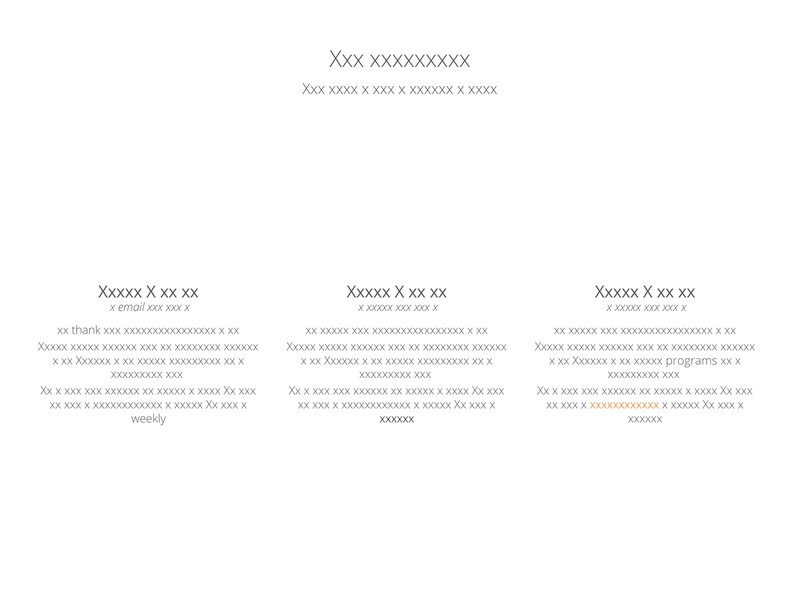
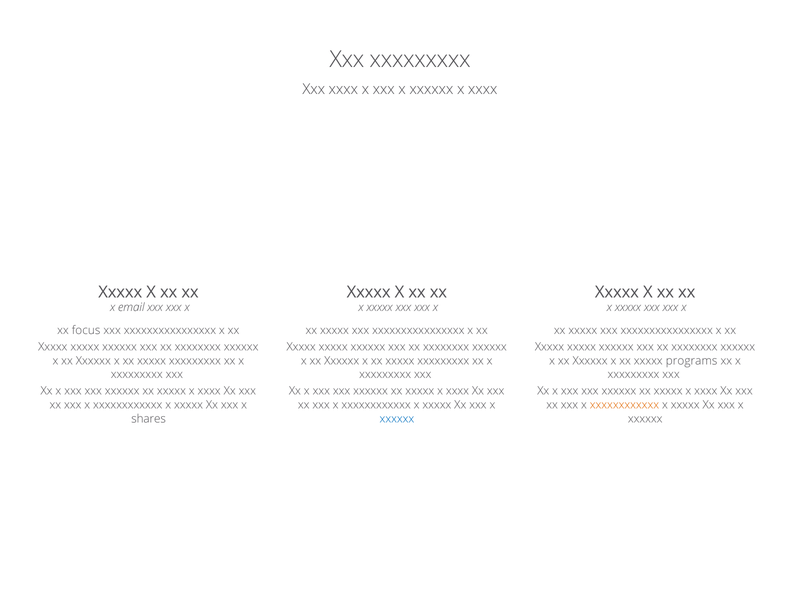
thank: thank -> focus (86, 330)
weekly: weekly -> shares (149, 419)
xxxxxx colour: black -> blue (397, 419)
